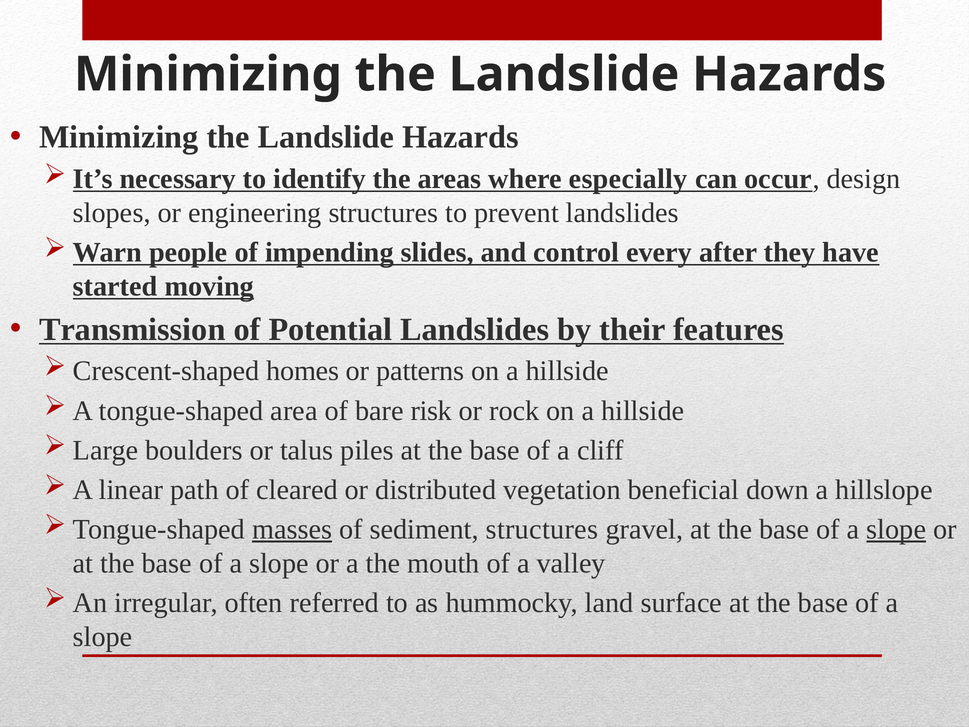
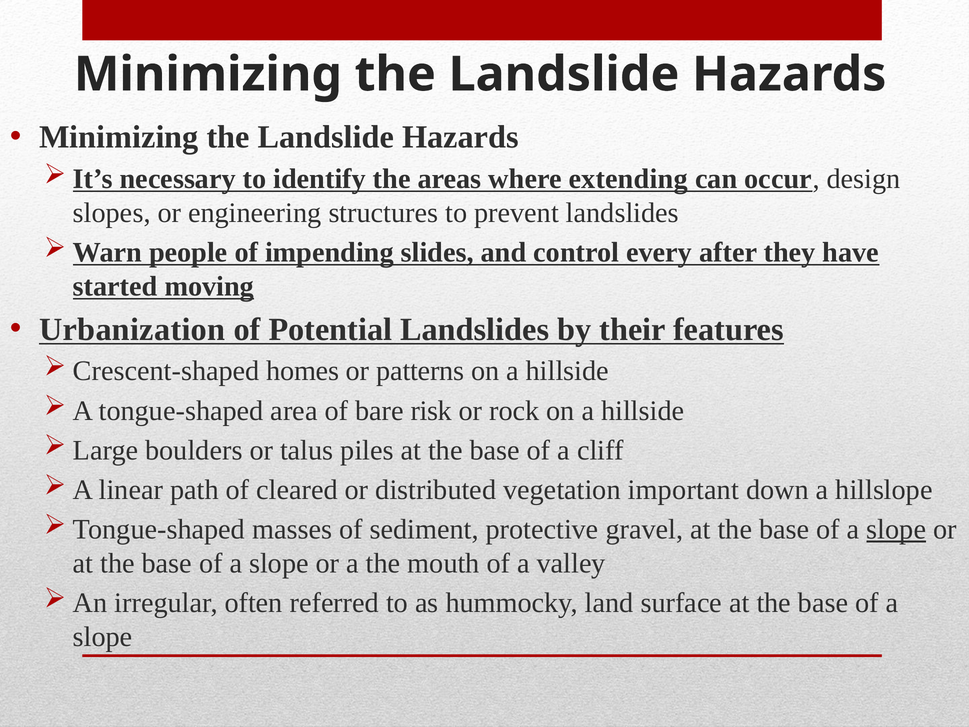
especially: especially -> extending (628, 179)
Transmission: Transmission -> Urbanization (132, 329)
beneficial: beneficial -> important (683, 490)
masses underline: present -> none (292, 529)
sediment structures: structures -> protective (542, 529)
